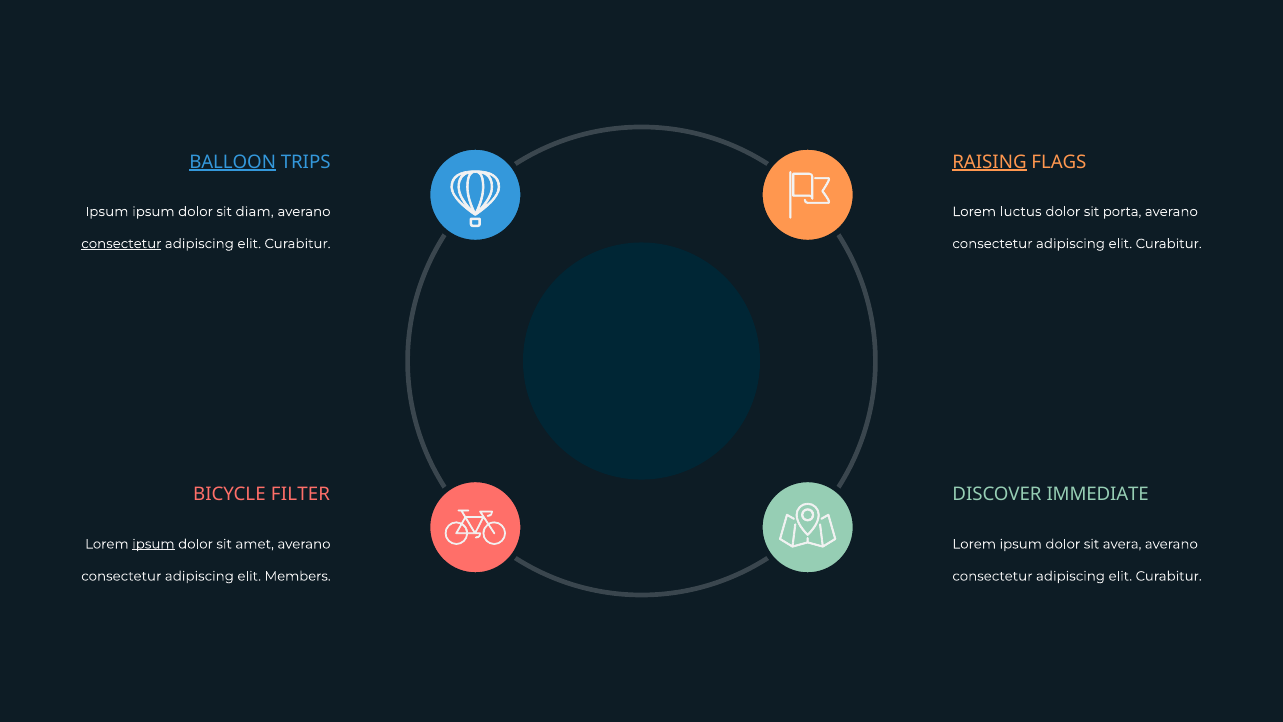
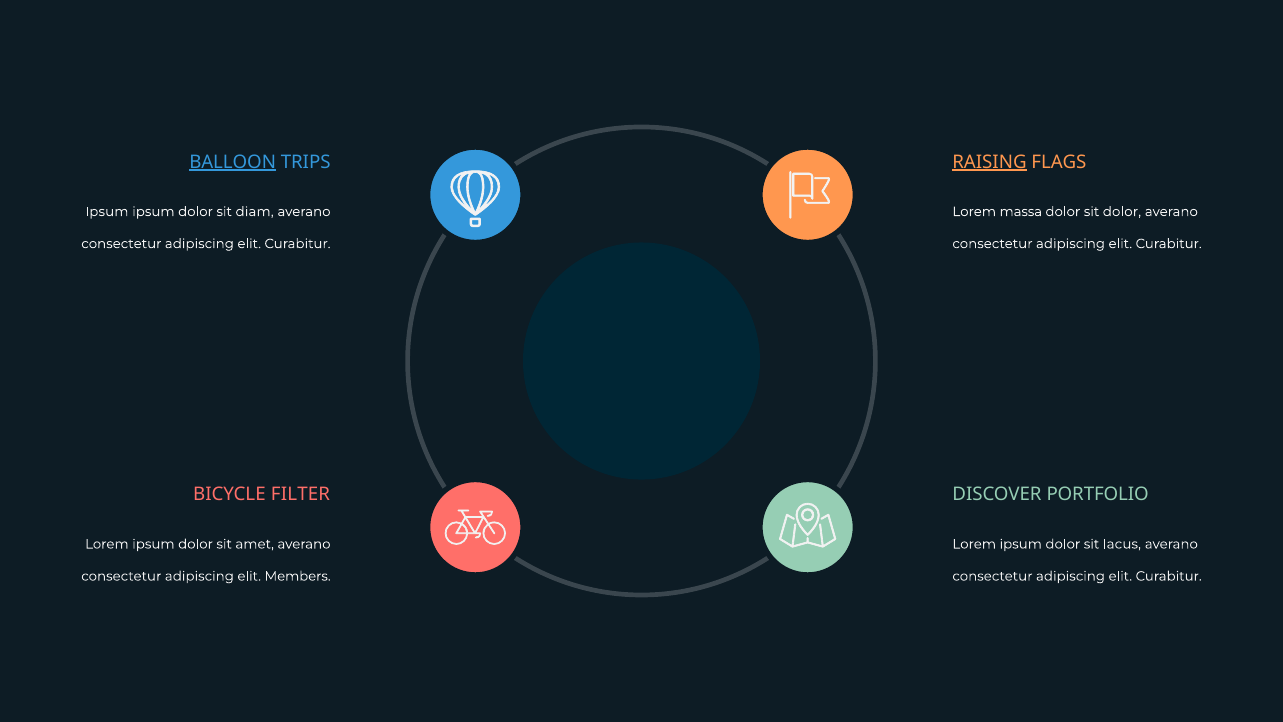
luctus: luctus -> massa (1021, 212)
sit porta: porta -> dolor (1122, 212)
consectetur underline: present -> none (121, 244)
IMMEDIATE: IMMEDIATE -> PORTFOLIO (1098, 494)
ipsum underline: present -> none (153, 544)
avera: avera -> lacus (1122, 544)
